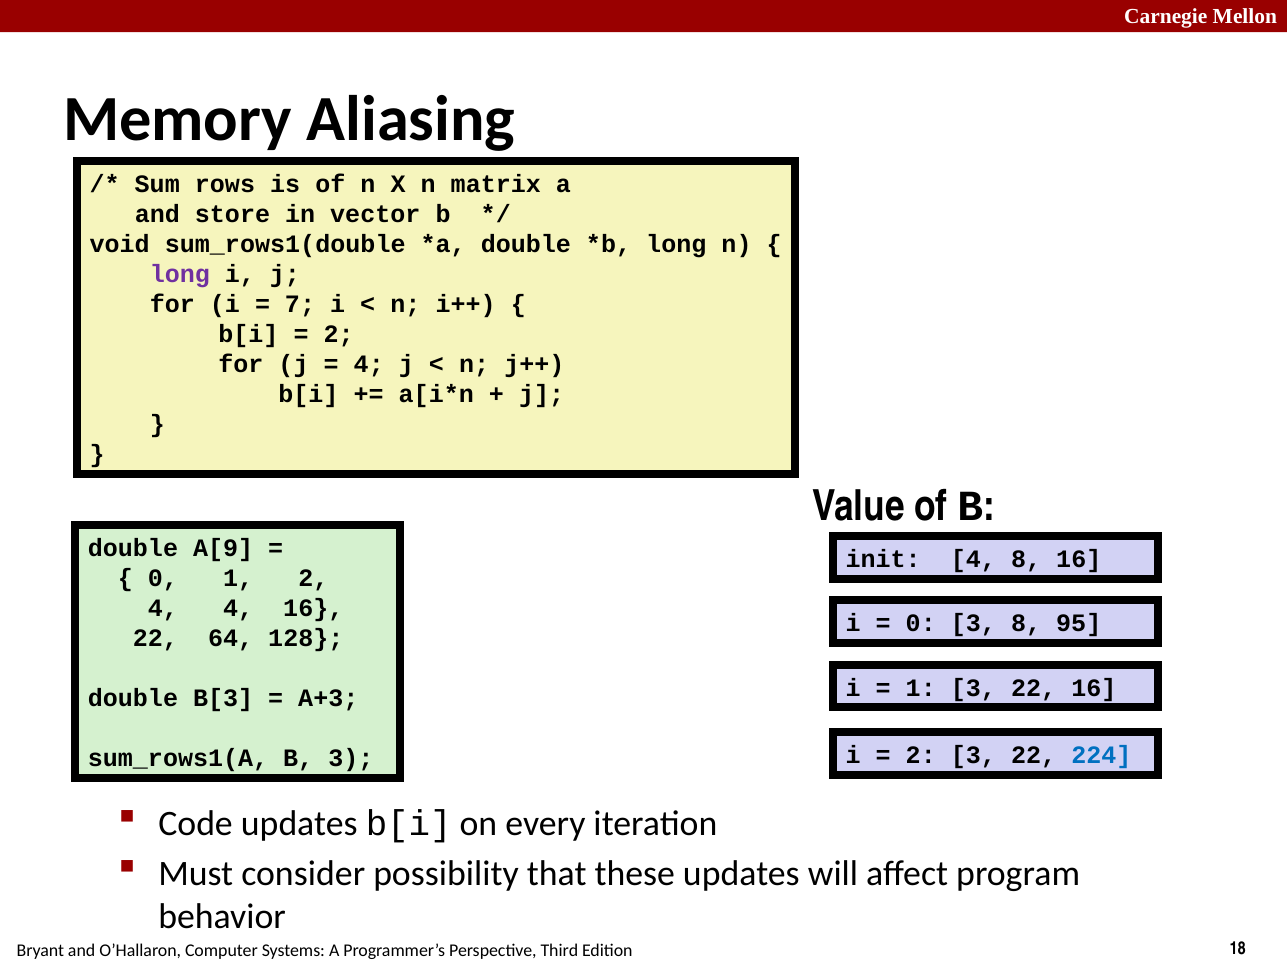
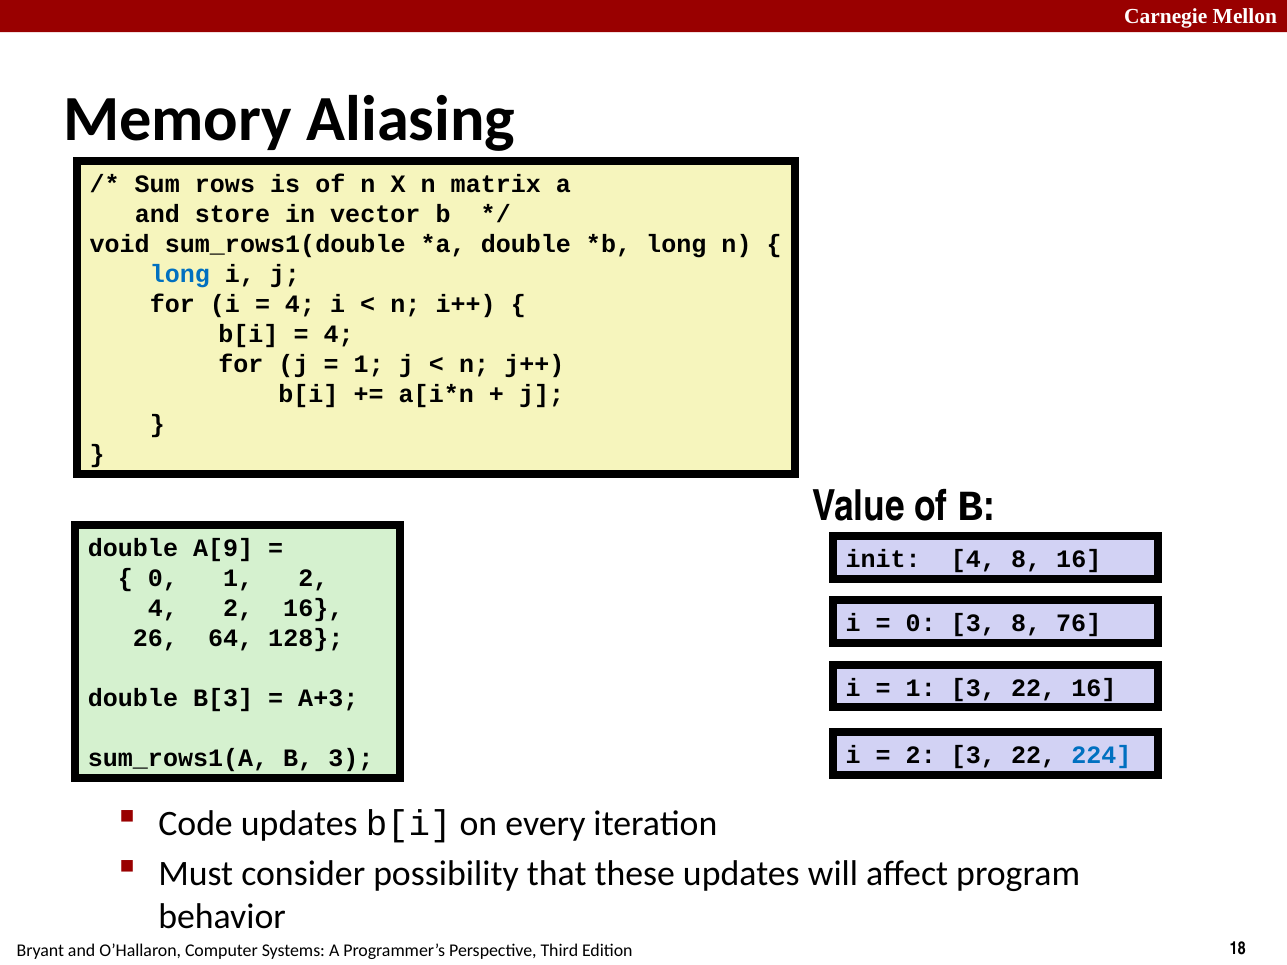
long colour: purple -> blue (180, 274)
7: 7 -> 4 (300, 304)
2: 2 -> 4 (339, 334)
4: 4 -> 1 (369, 364)
4 4: 4 -> 2 (238, 609)
95: 95 -> 76 (1079, 624)
22: 22 -> 26 (155, 639)
